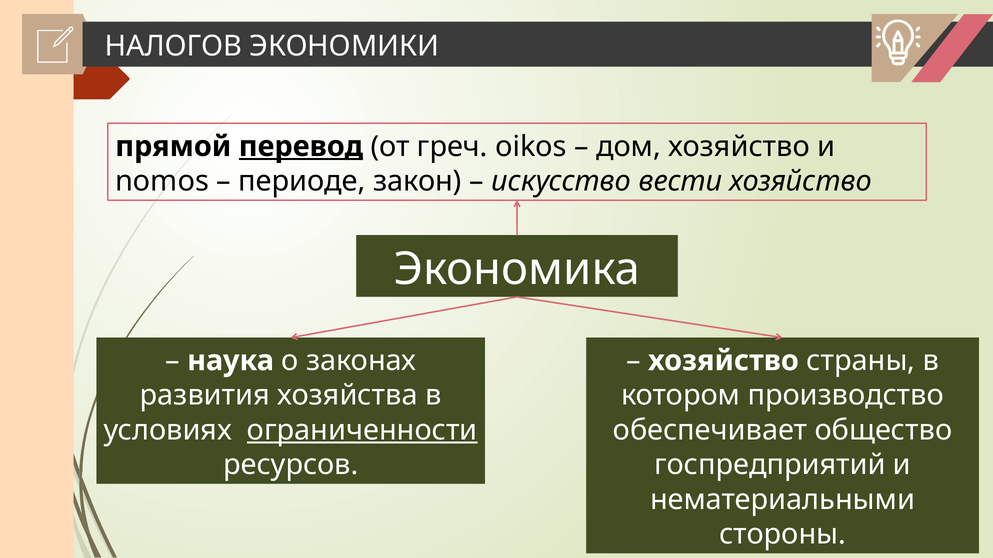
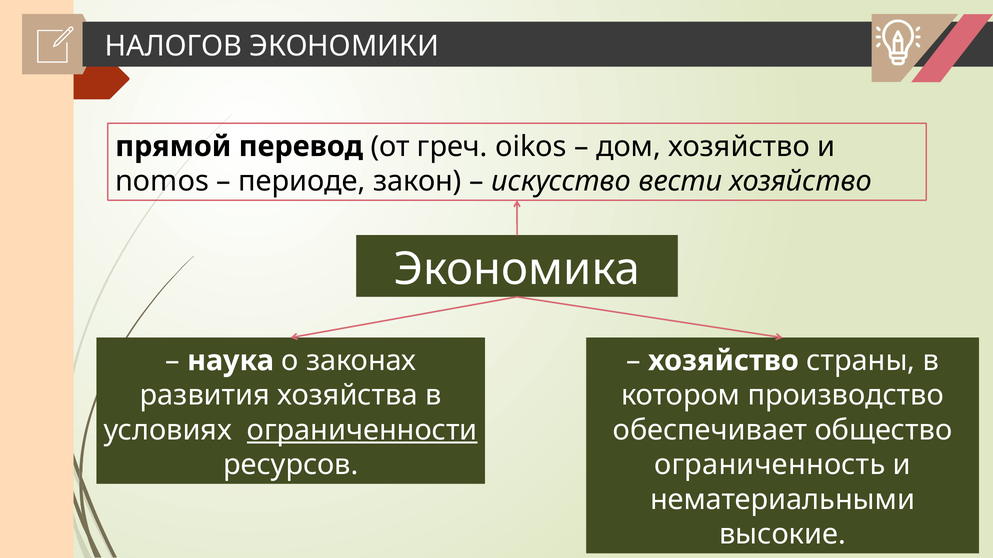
перевод underline: present -> none (301, 147)
госпредприятий: госпредприятий -> ограниченность (770, 465)
стороны: стороны -> высокие (782, 535)
